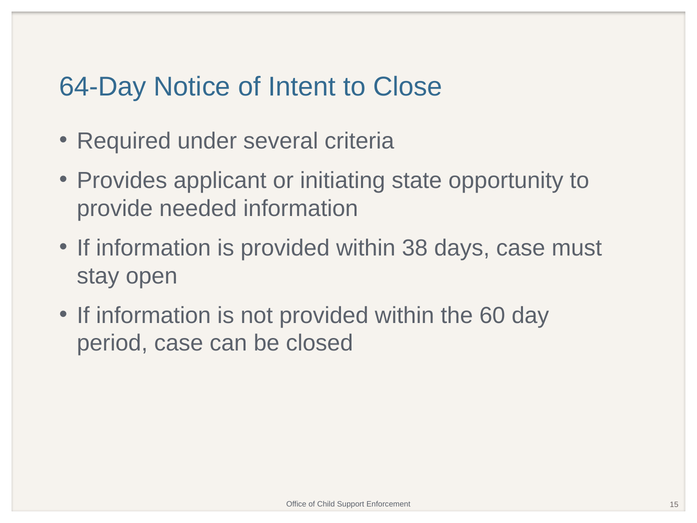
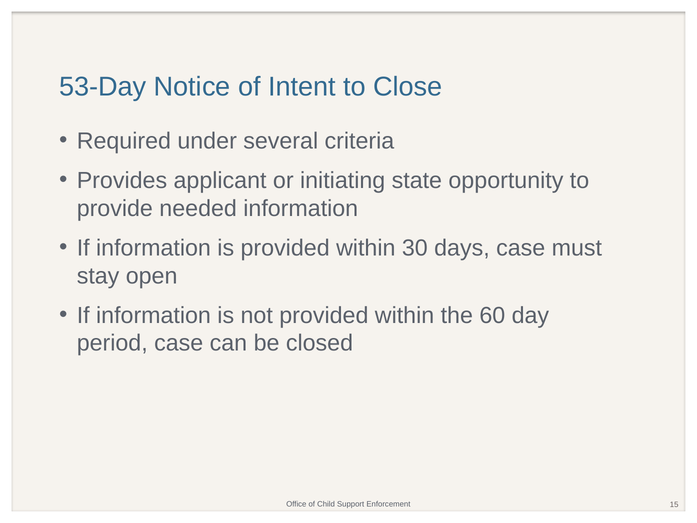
64-Day: 64-Day -> 53-Day (103, 87)
38: 38 -> 30 (415, 248)
